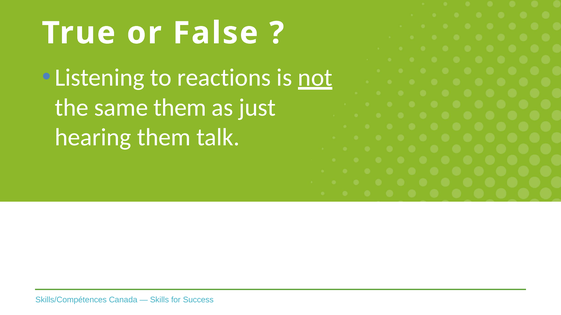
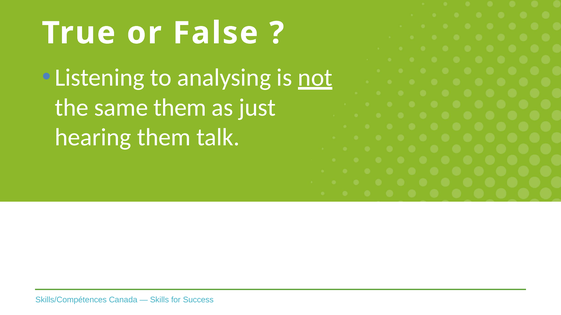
reactions: reactions -> analysing (224, 78)
